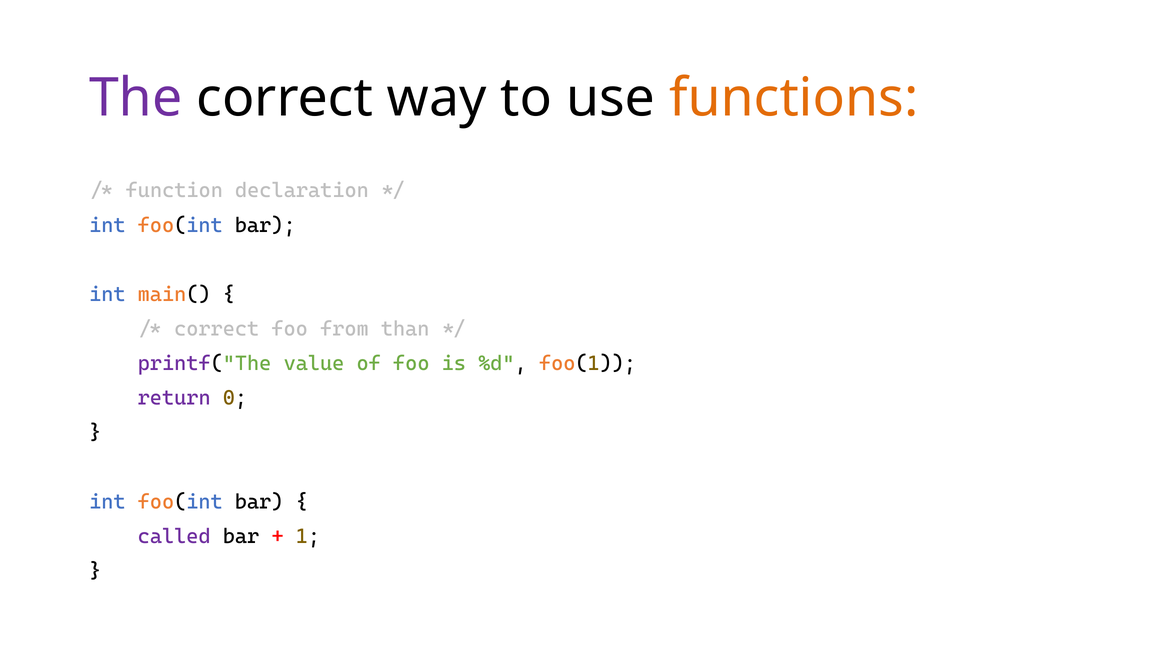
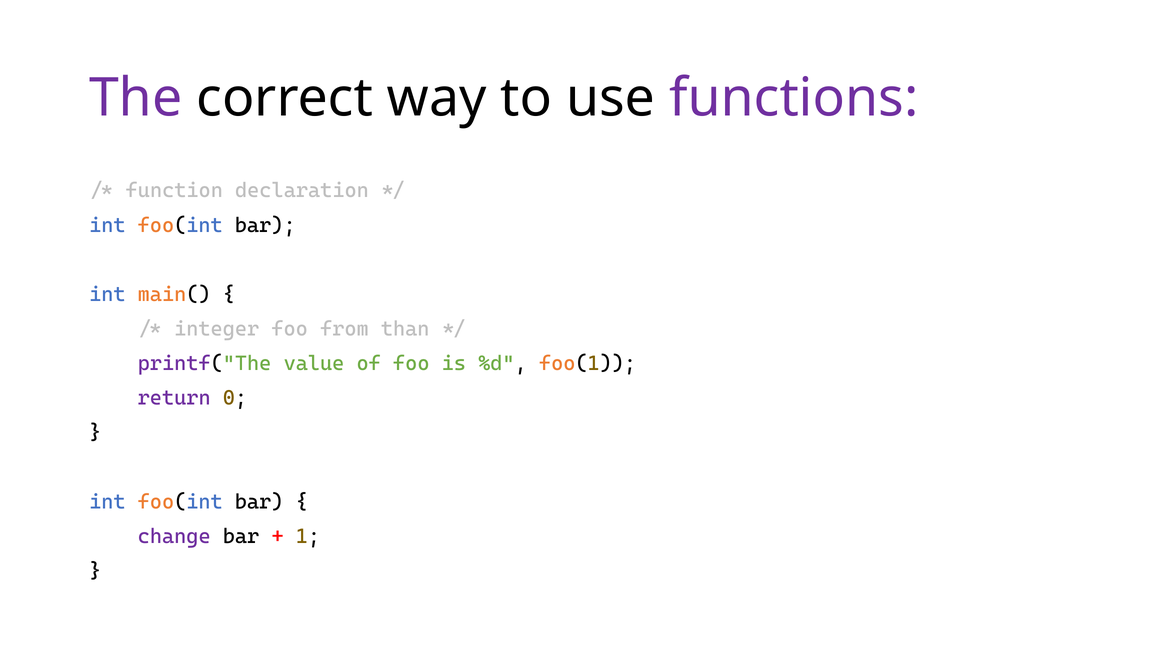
functions colour: orange -> purple (794, 98)
correct: correct -> integer (217, 329)
called: called -> change (174, 536)
